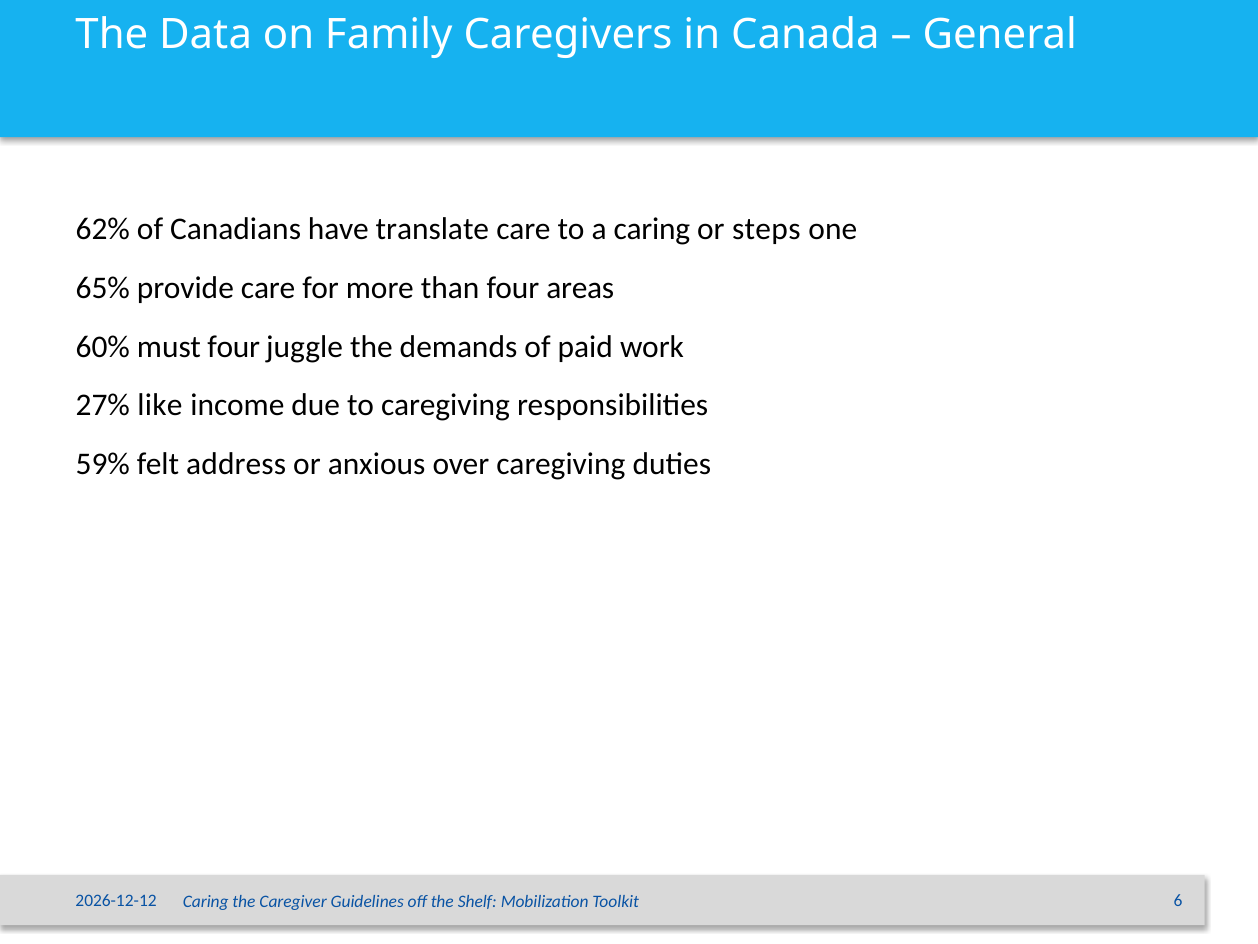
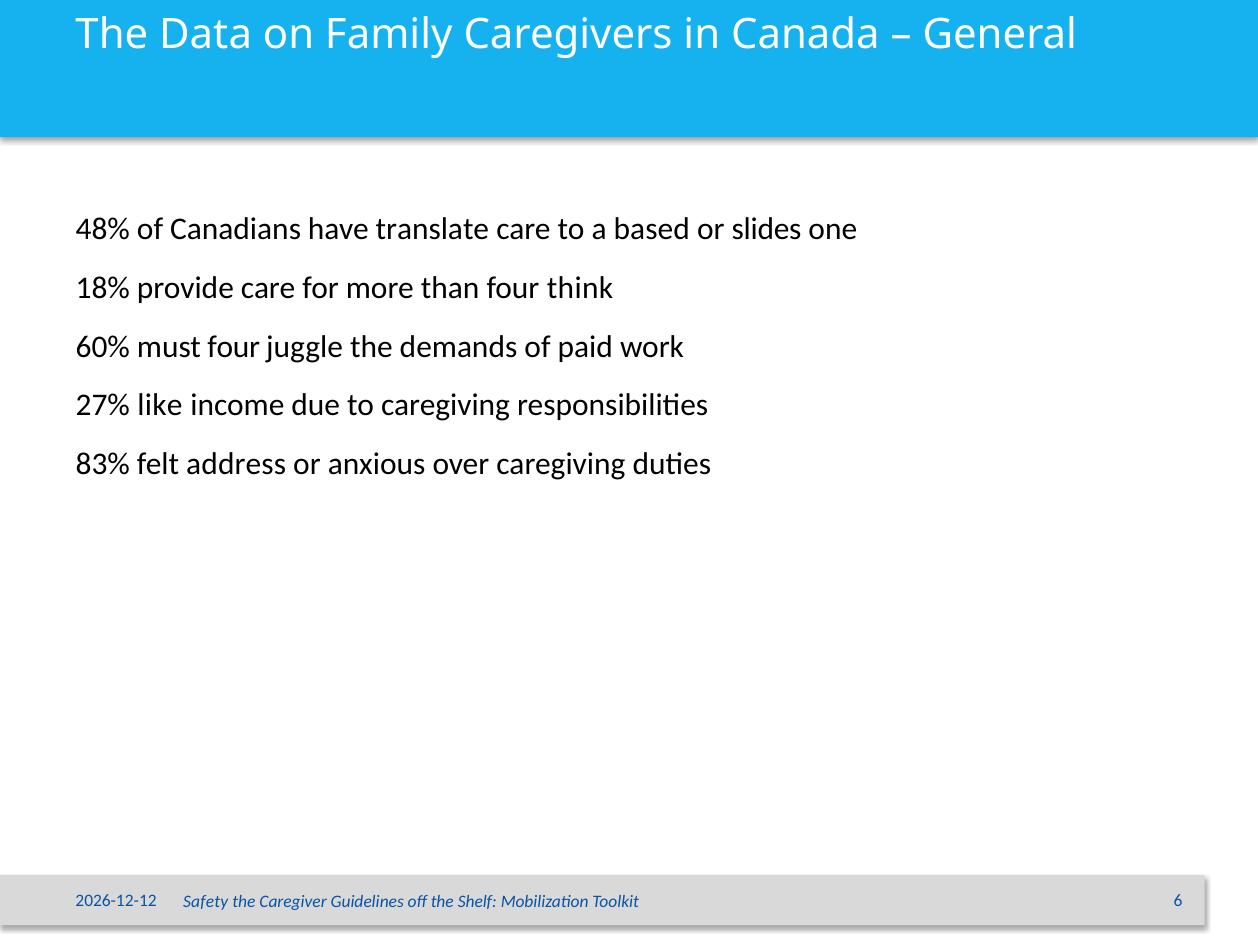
62%: 62% -> 48% (103, 229)
a caring: caring -> based (652, 229)
steps: steps -> slides (767, 229)
65%: 65% -> 18% (103, 288)
areas: areas -> think (580, 288)
59%: 59% -> 83% (103, 464)
Caring: Caring -> Safety (206, 901)
